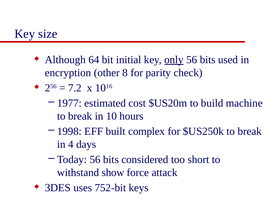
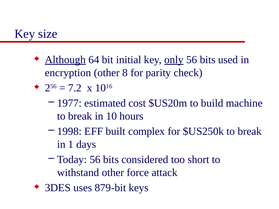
Although underline: none -> present (65, 60)
4: 4 -> 1 (71, 145)
withstand show: show -> other (113, 173)
752-bit: 752-bit -> 879-bit (110, 188)
